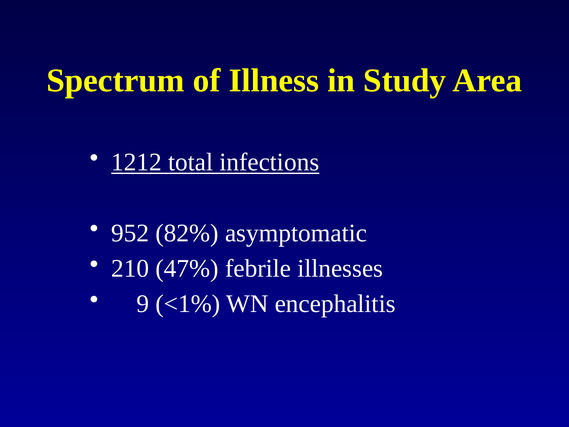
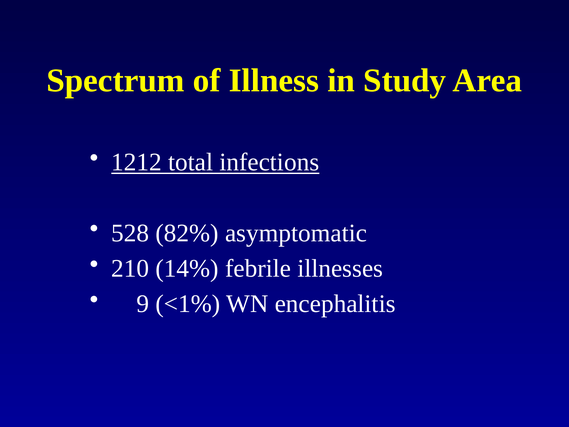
952: 952 -> 528 (130, 233)
47%: 47% -> 14% (187, 268)
